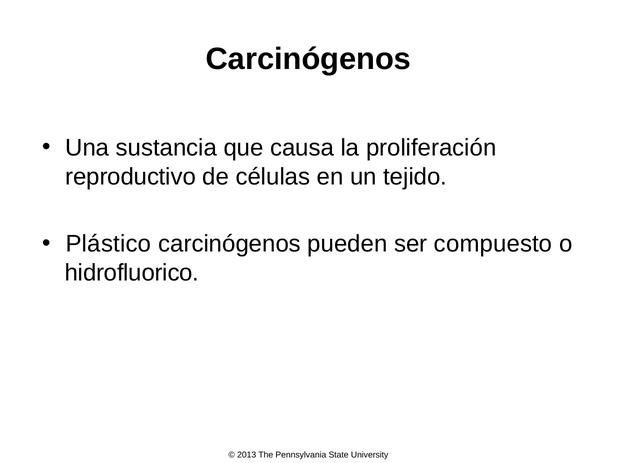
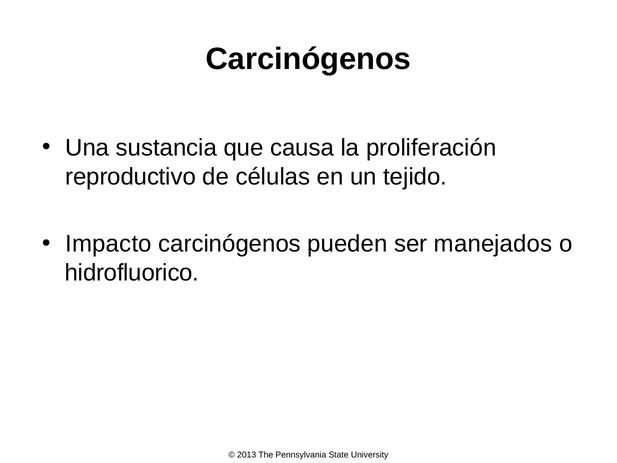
Plástico: Plástico -> Impacto (108, 244)
compuesto: compuesto -> manejados (493, 244)
